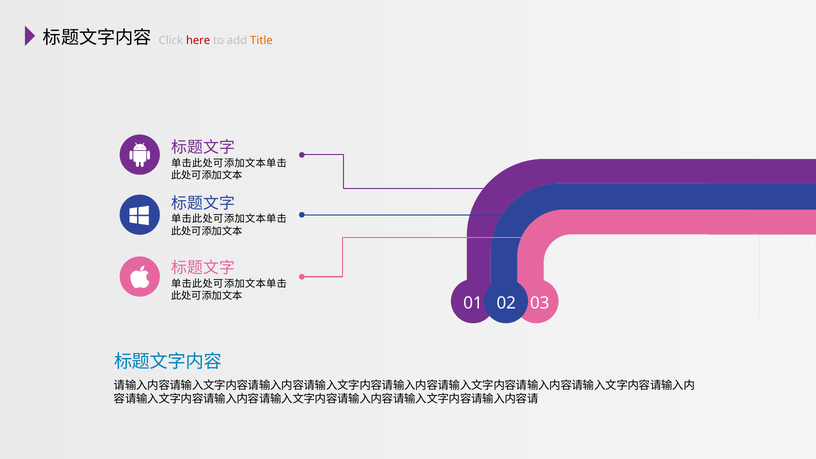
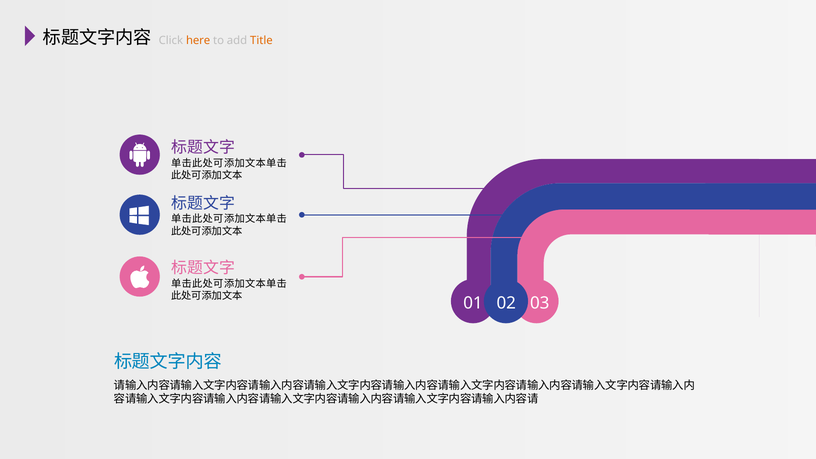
here colour: red -> orange (198, 41)
